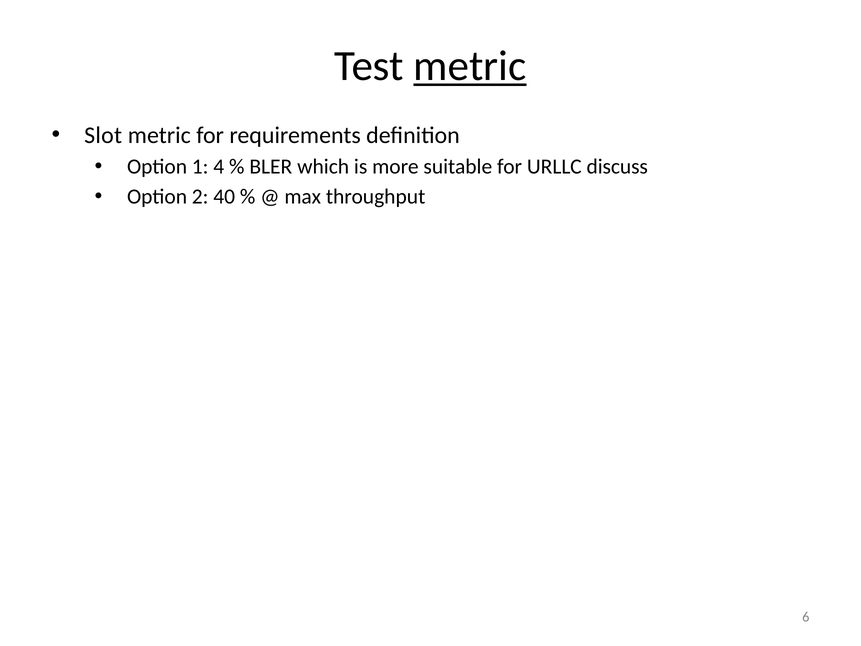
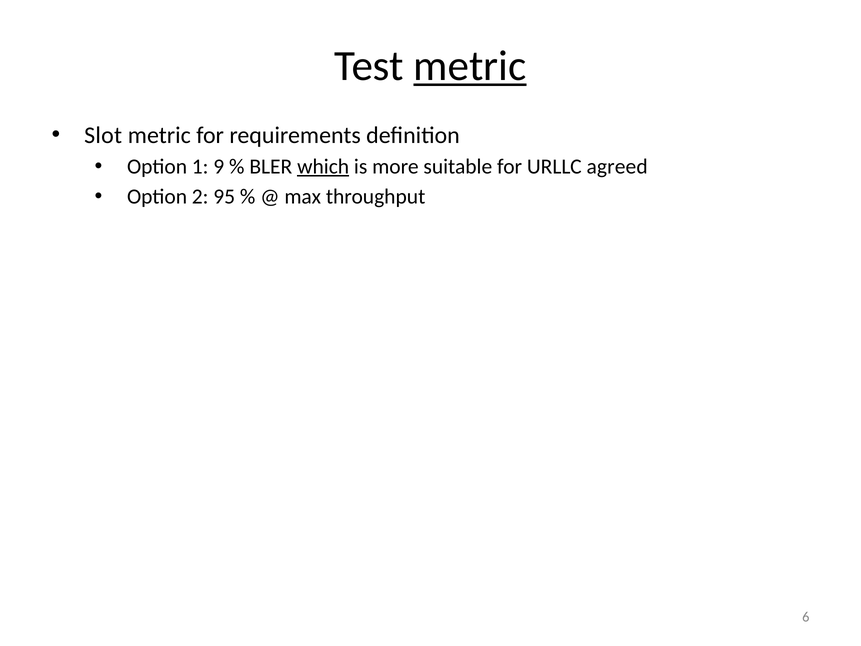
4: 4 -> 9 (219, 167)
which underline: none -> present (323, 167)
discuss: discuss -> agreed (617, 167)
40: 40 -> 95 (224, 197)
